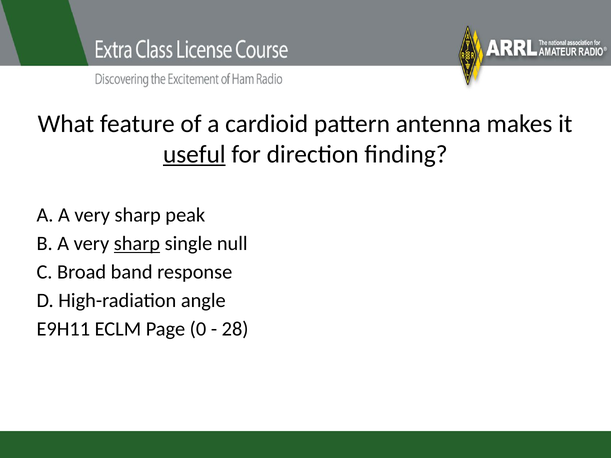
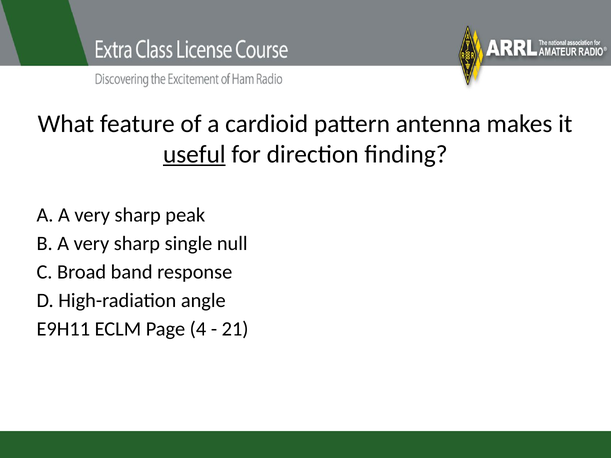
sharp underline: present -> none (137, 244)
0: 0 -> 4 (198, 329)
28: 28 -> 21 (235, 329)
